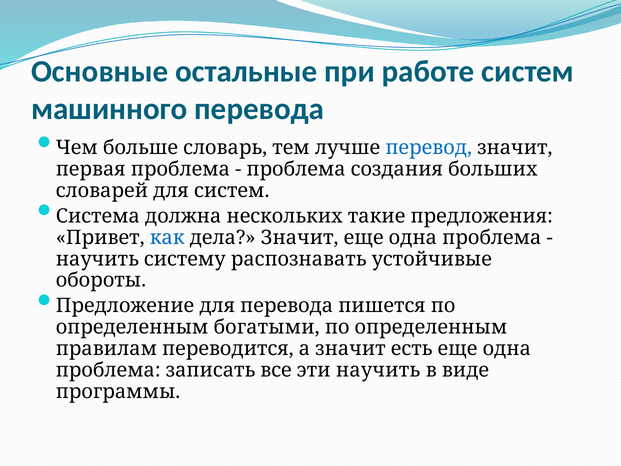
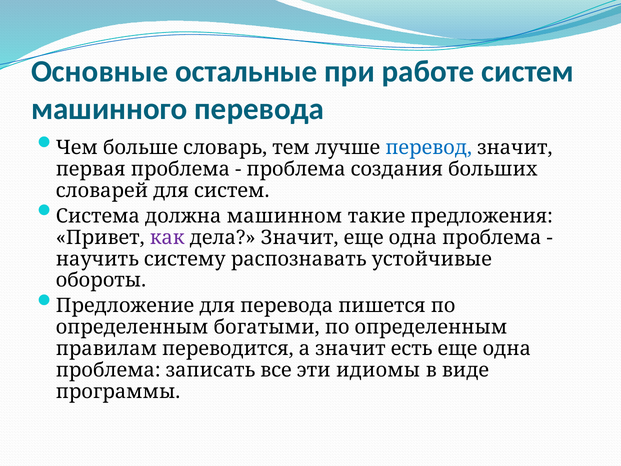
нескольких: нескольких -> машинном (284, 216)
как colour: blue -> purple (167, 237)
эти научить: научить -> идиомы (378, 370)
